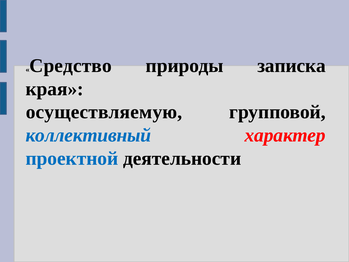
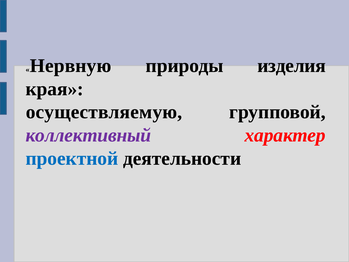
Средство: Средство -> Нервную (71, 66)
записка: записка -> изделия (292, 66)
коллективный colour: blue -> purple (88, 135)
